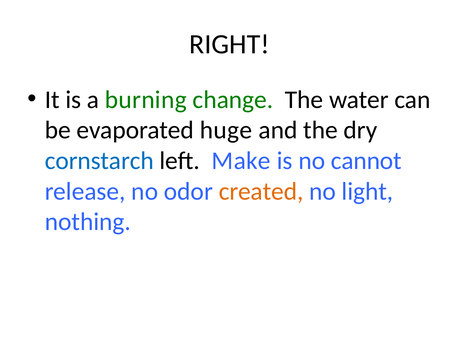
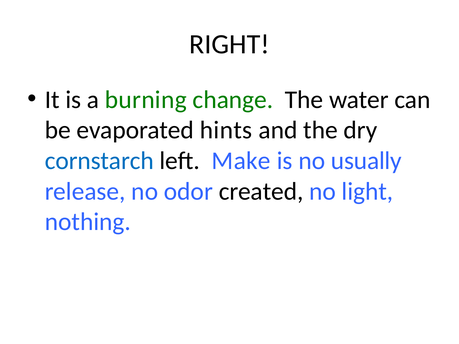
huge: huge -> hints (226, 130)
cannot: cannot -> usually (366, 161)
created colour: orange -> black (261, 191)
